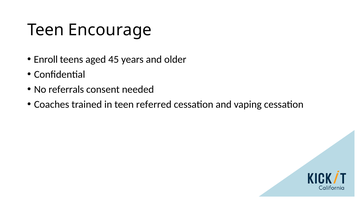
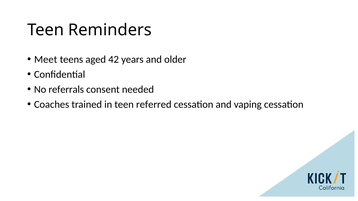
Encourage: Encourage -> Reminders (110, 30)
Enroll: Enroll -> Meet (46, 60)
45: 45 -> 42 (114, 60)
